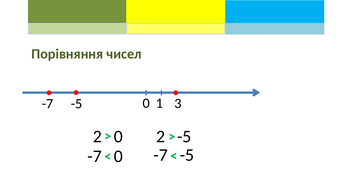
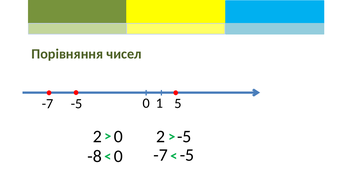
3: 3 -> 5 (178, 104)
-7: -7 -> -8 (95, 156)
